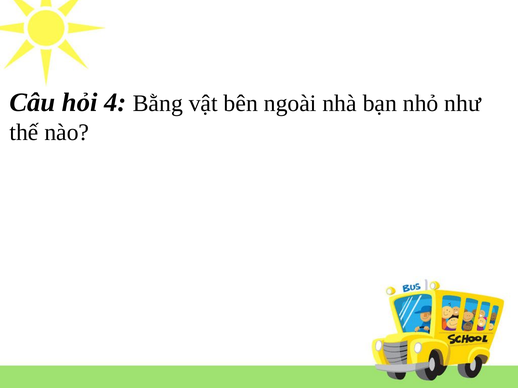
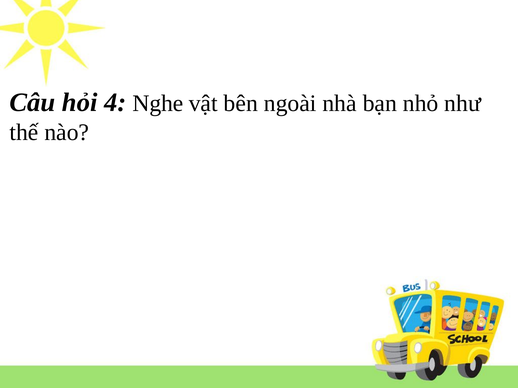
Bằng: Bằng -> Nghe (158, 103)
